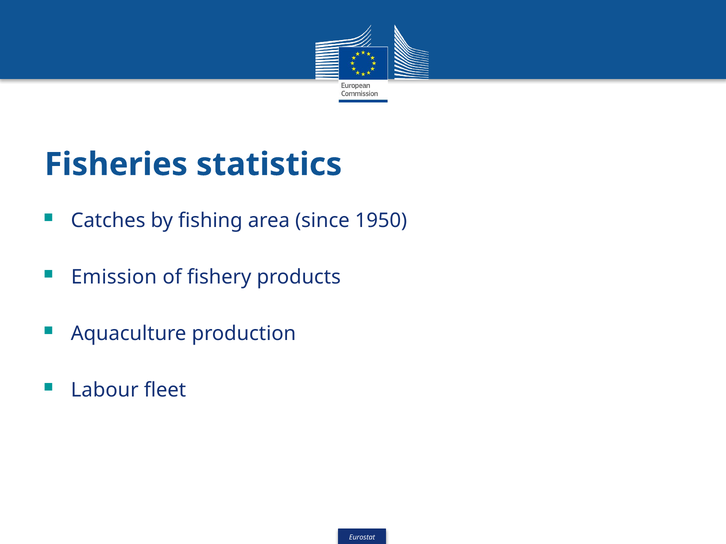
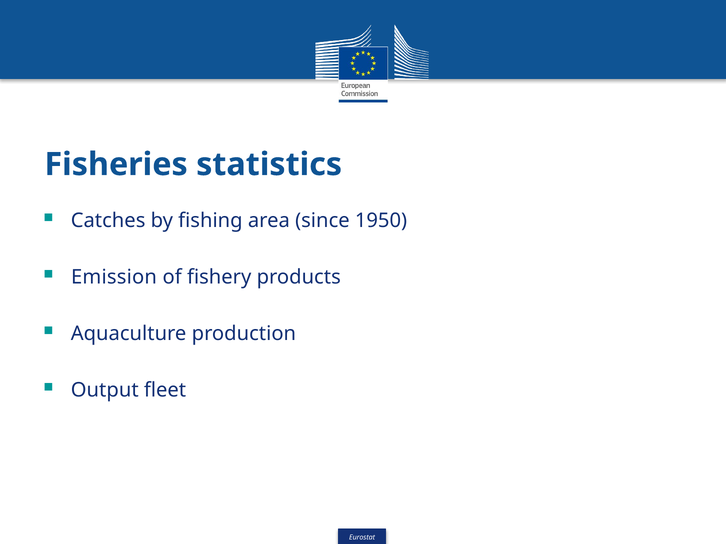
Labour: Labour -> Output (105, 390)
